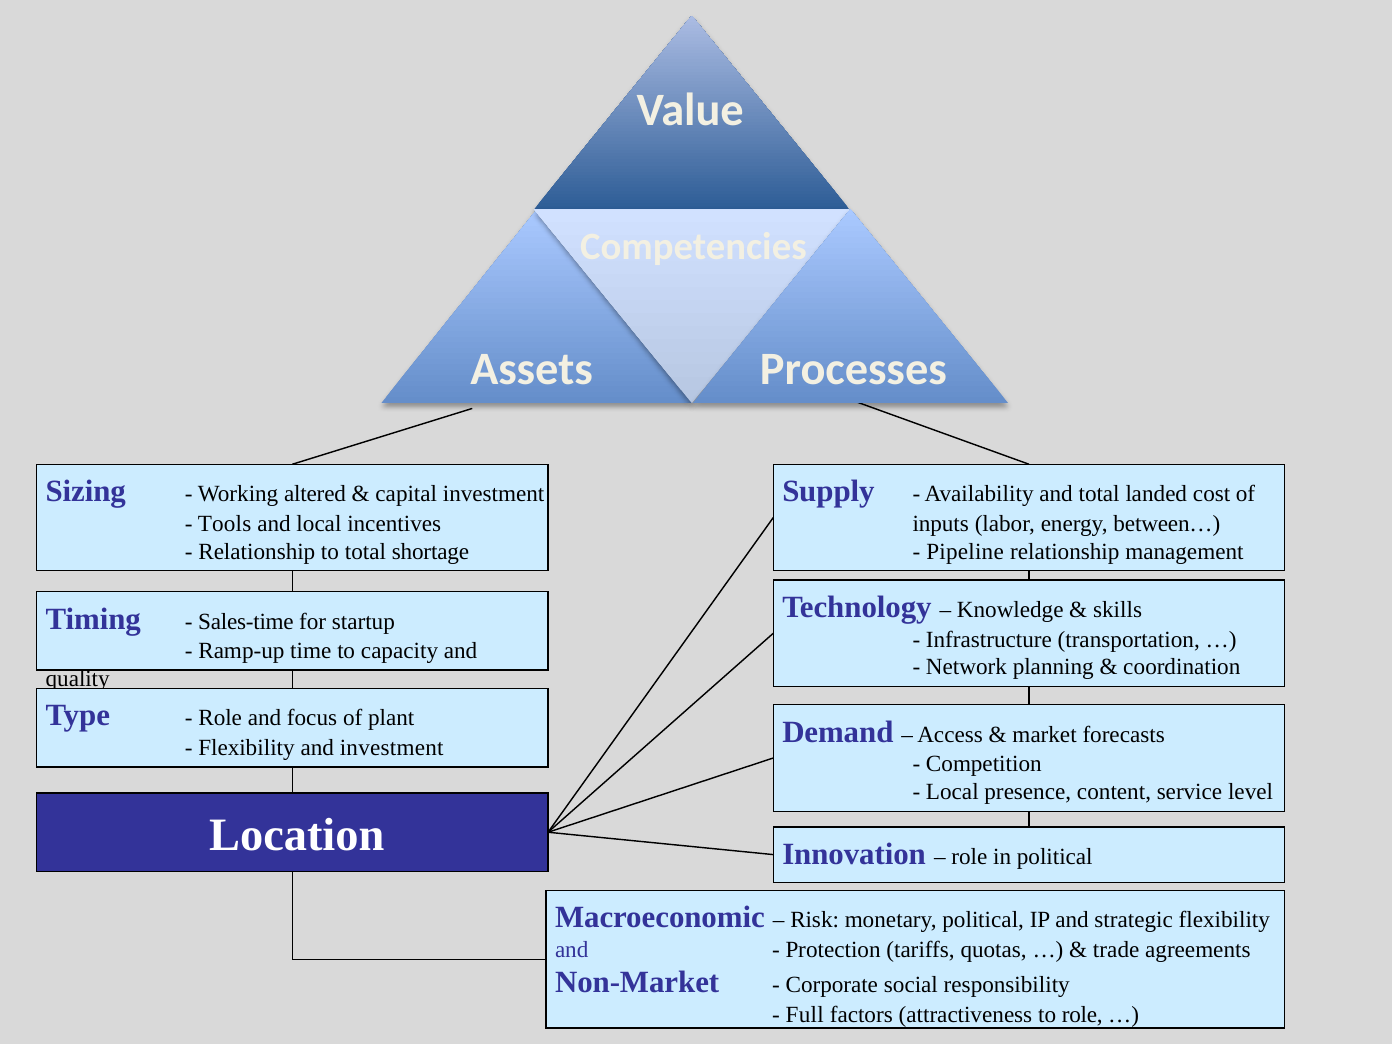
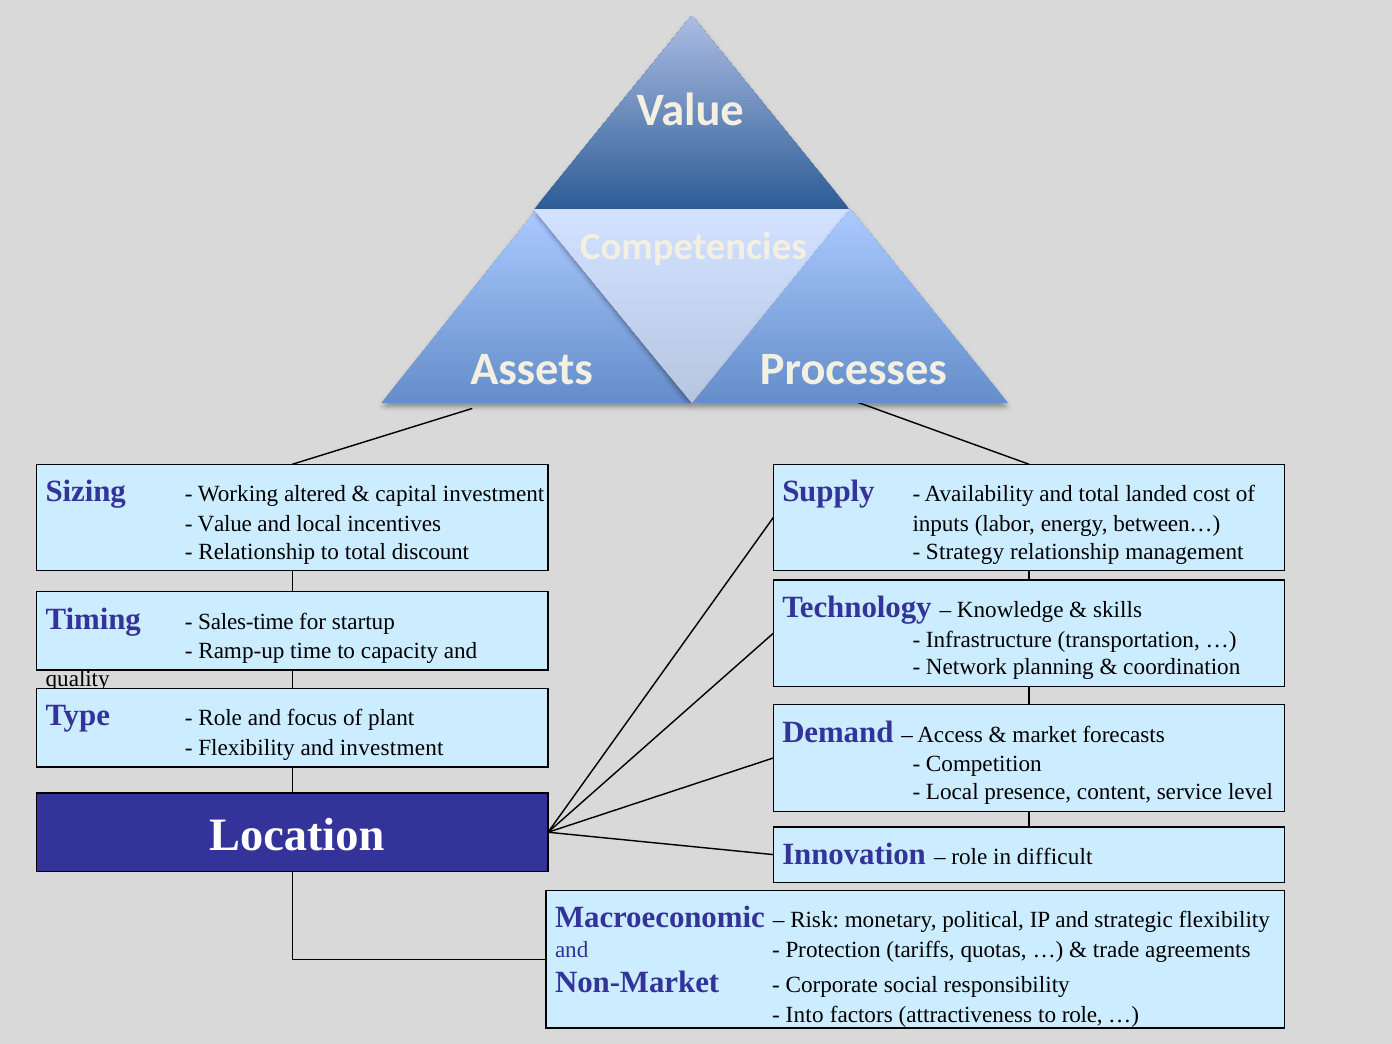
Tools: Tools -> Value (225, 524)
shortage: shortage -> discount (430, 552)
Pipeline: Pipeline -> Strategy (965, 552)
in political: political -> difficult (1055, 857)
Full: Full -> Into (805, 1015)
